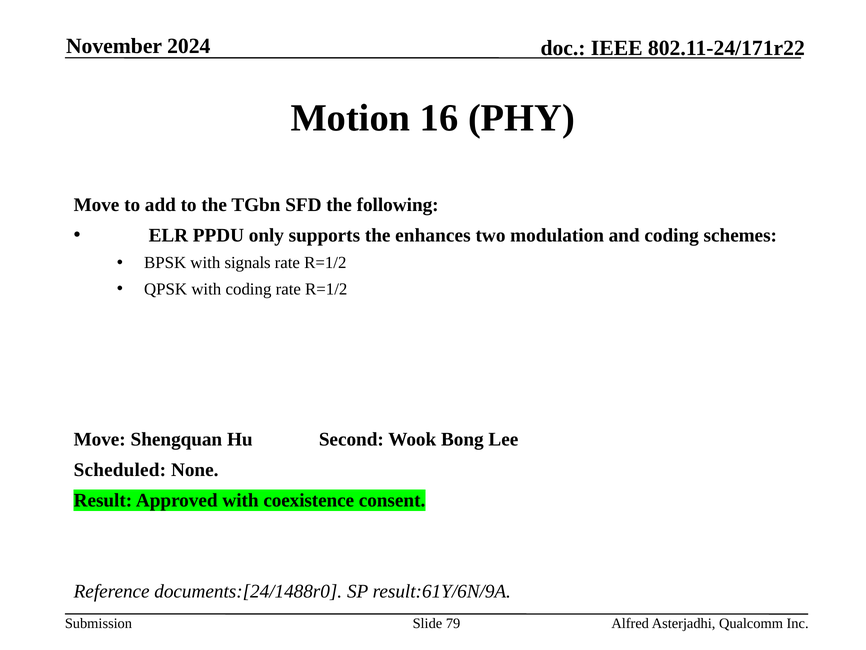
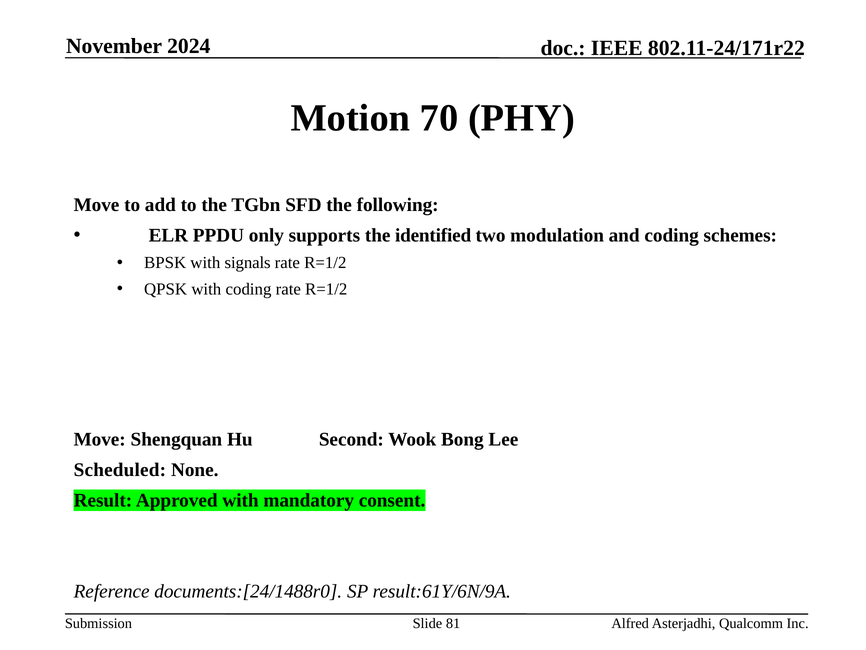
16: 16 -> 70 (439, 118)
enhances: enhances -> identified (433, 235)
coexistence: coexistence -> mandatory (309, 500)
79: 79 -> 81 (453, 623)
